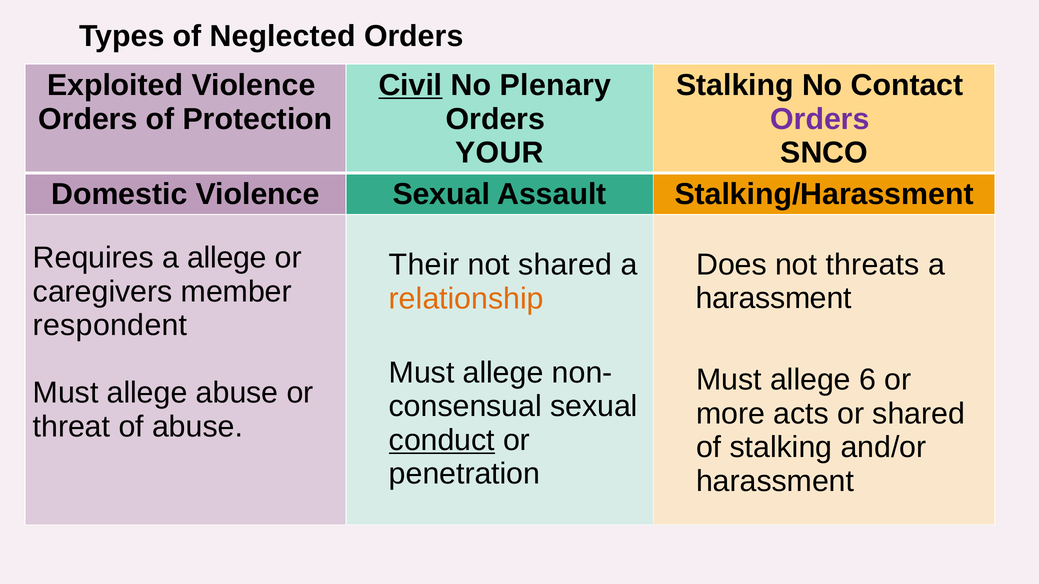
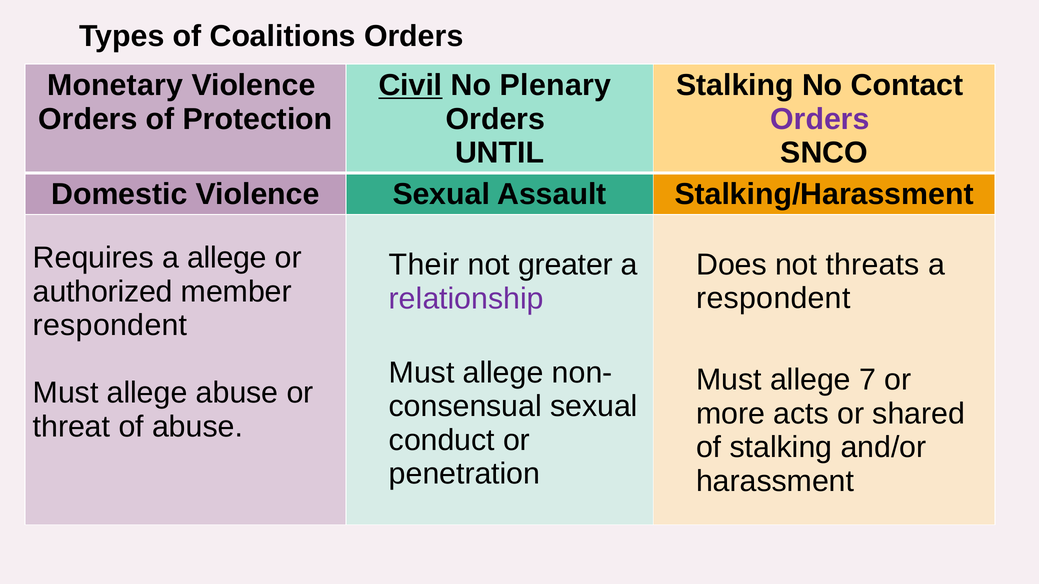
Neglected: Neglected -> Coalitions (283, 36)
Exploited: Exploited -> Monetary (115, 85)
YOUR: YOUR -> UNTIL (500, 153)
not shared: shared -> greater (565, 265)
caregivers: caregivers -> authorized (103, 292)
harassment: harassment -> respondent (773, 299)
relationship colour: orange -> purple (466, 299)
6: 6 -> 7 (868, 380)
conduct underline: present -> none (442, 440)
